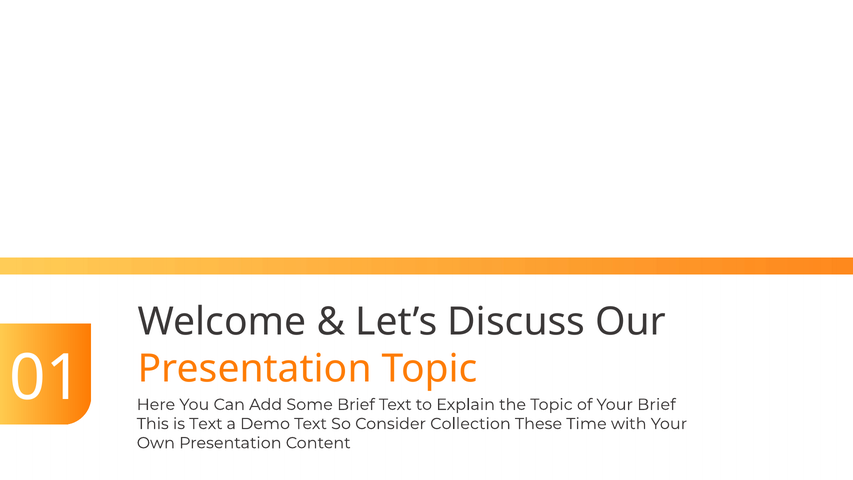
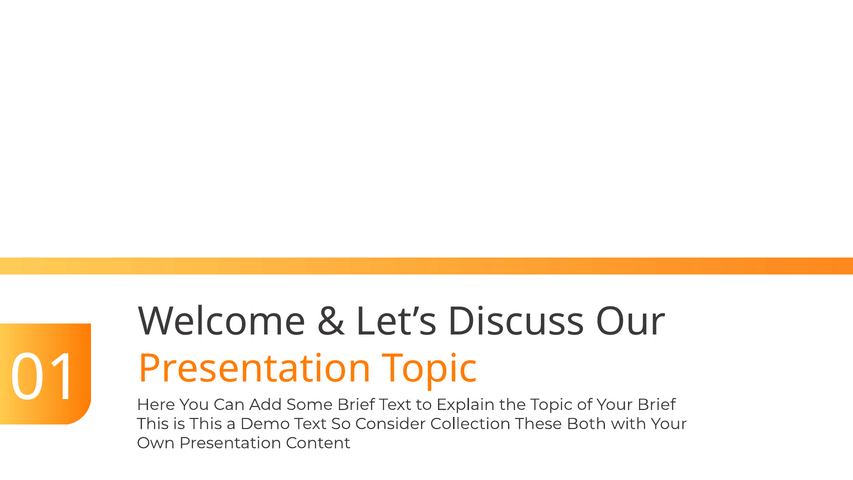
is Text: Text -> This (206, 424)
Time: Time -> Both (586, 424)
